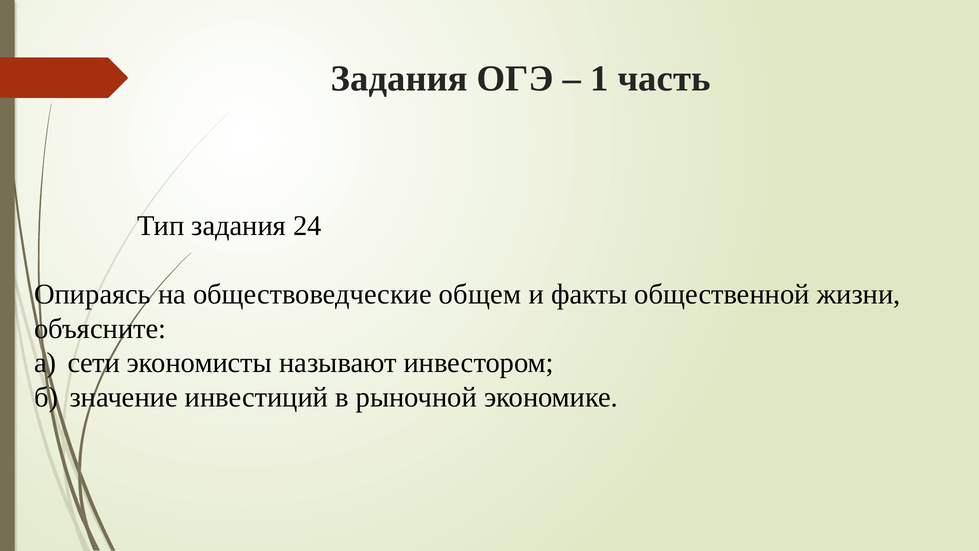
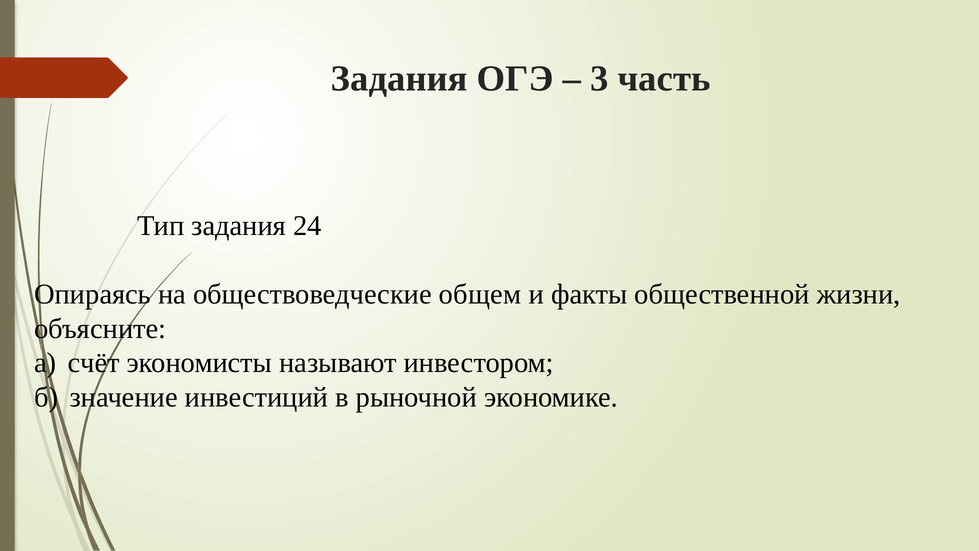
1: 1 -> 3 (599, 78)
сети: сети -> счёт (94, 363)
